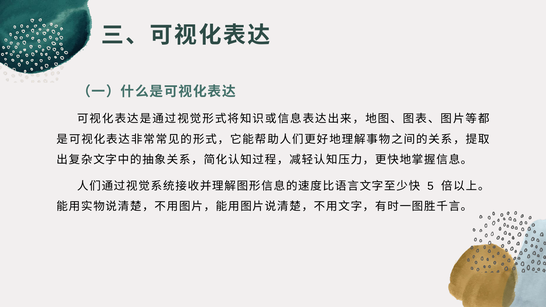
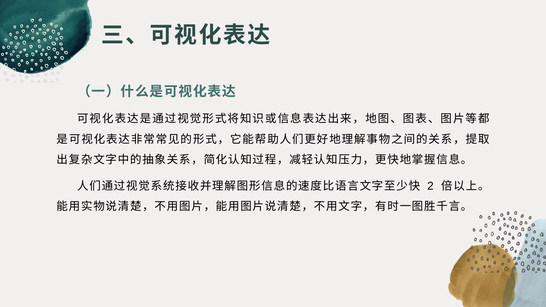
5: 5 -> 2 (430, 186)
